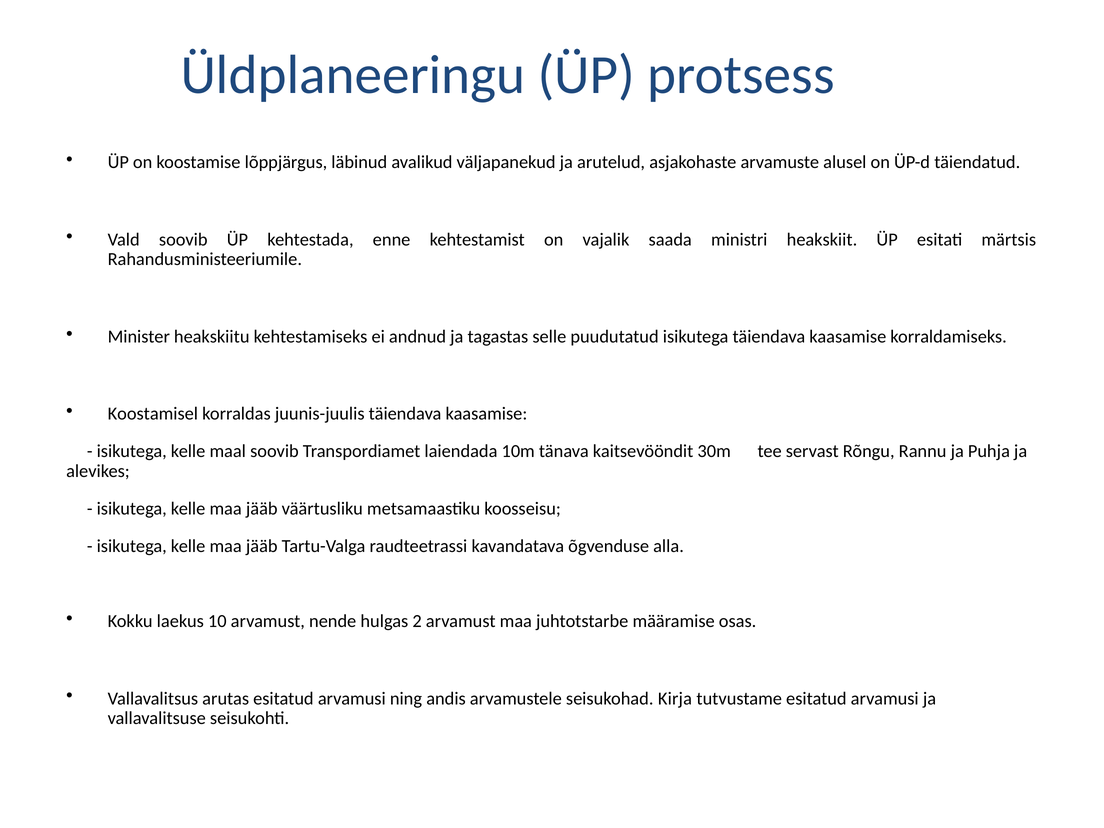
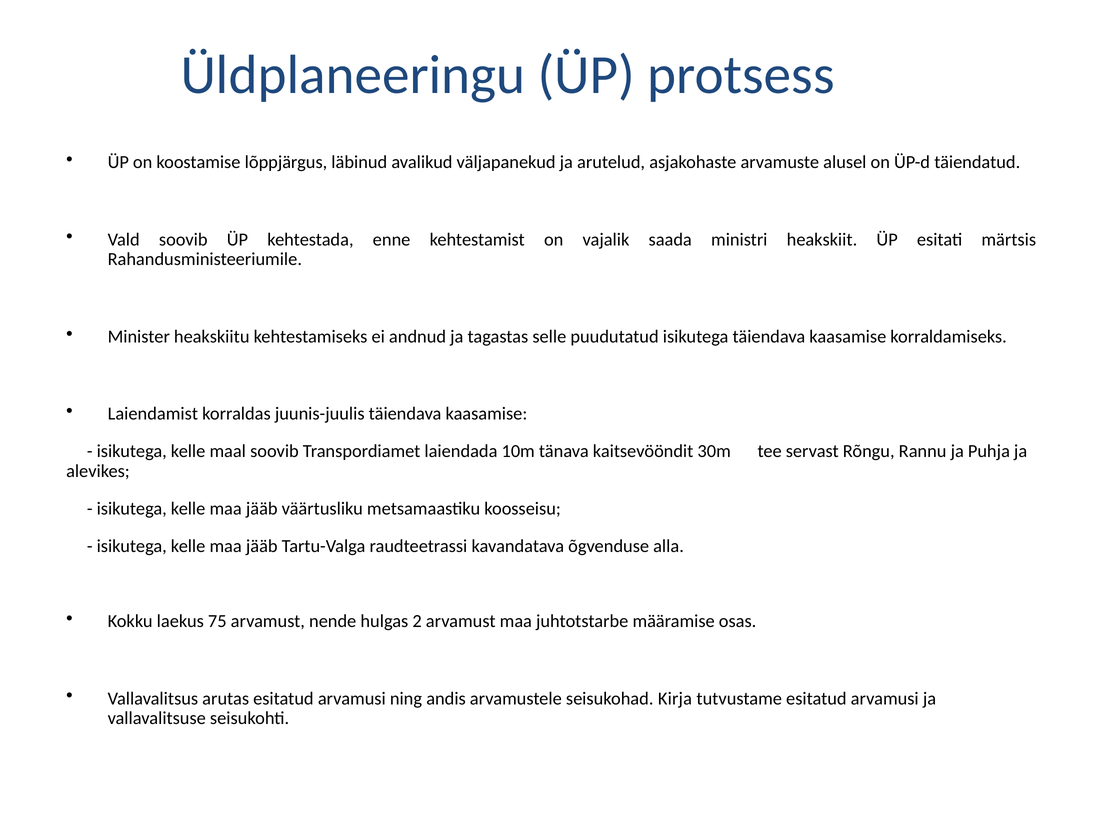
Koostamisel: Koostamisel -> Laiendamist (153, 414)
10: 10 -> 75 (217, 621)
